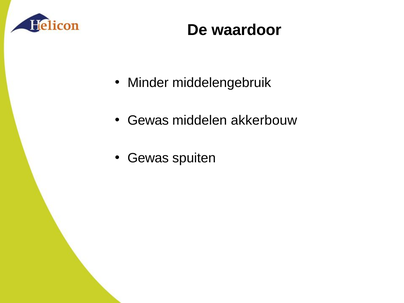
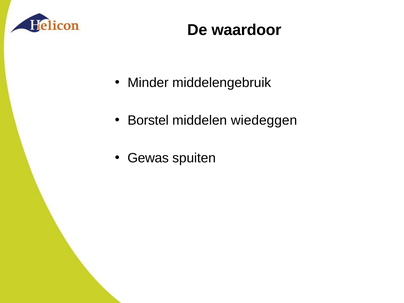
Gewas: Gewas -> Borstel (148, 120)
akkerbouw: akkerbouw -> wiedeggen (264, 120)
